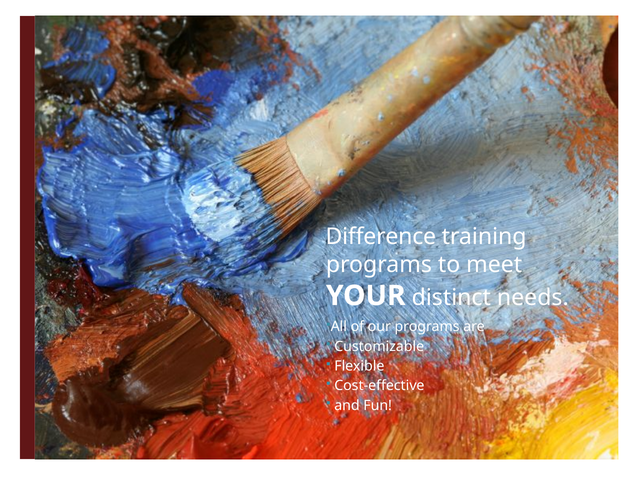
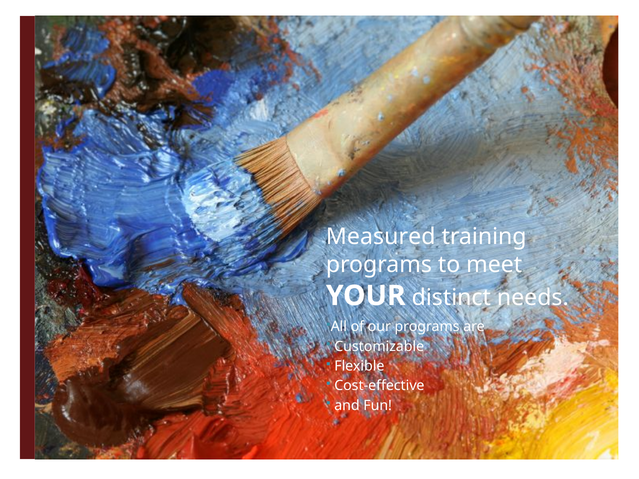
Difference: Difference -> Measured (381, 237)
